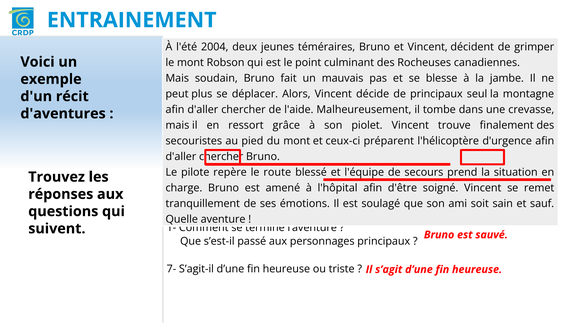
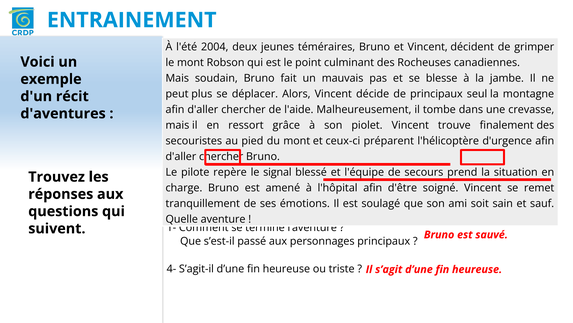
route: route -> signal (277, 172)
7-: 7- -> 4- (171, 268)
